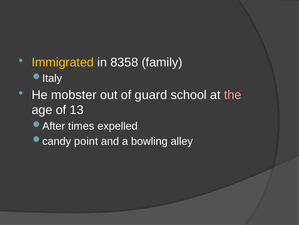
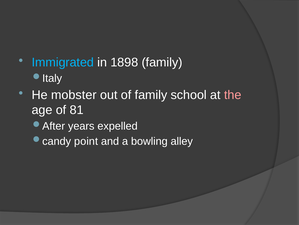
Immigrated colour: yellow -> light blue (63, 62)
8358: 8358 -> 1898 (124, 62)
of guard: guard -> family (151, 95)
13: 13 -> 81 (77, 110)
times: times -> years (81, 126)
